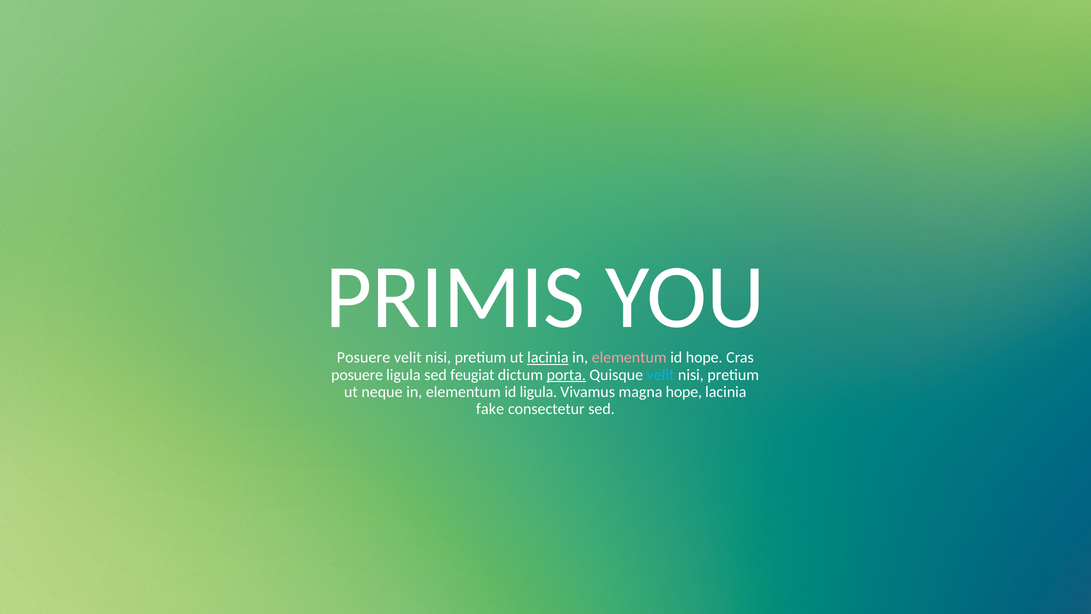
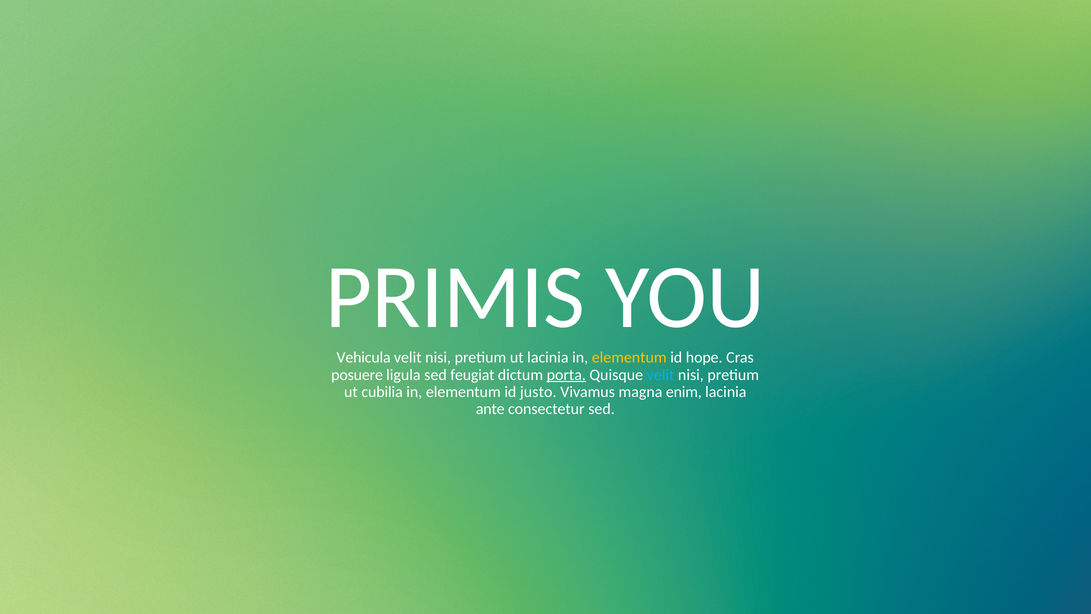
Posuere: Posuere -> Vehicula (364, 357)
lacinia underline: present -> none (548, 357)
elementum colour: pink -> yellow (629, 357)
neque: neque -> cubilia (382, 392)
id ligula: ligula -> justo (538, 392)
magna hope: hope -> enim (684, 392)
fake: fake -> ante (490, 409)
